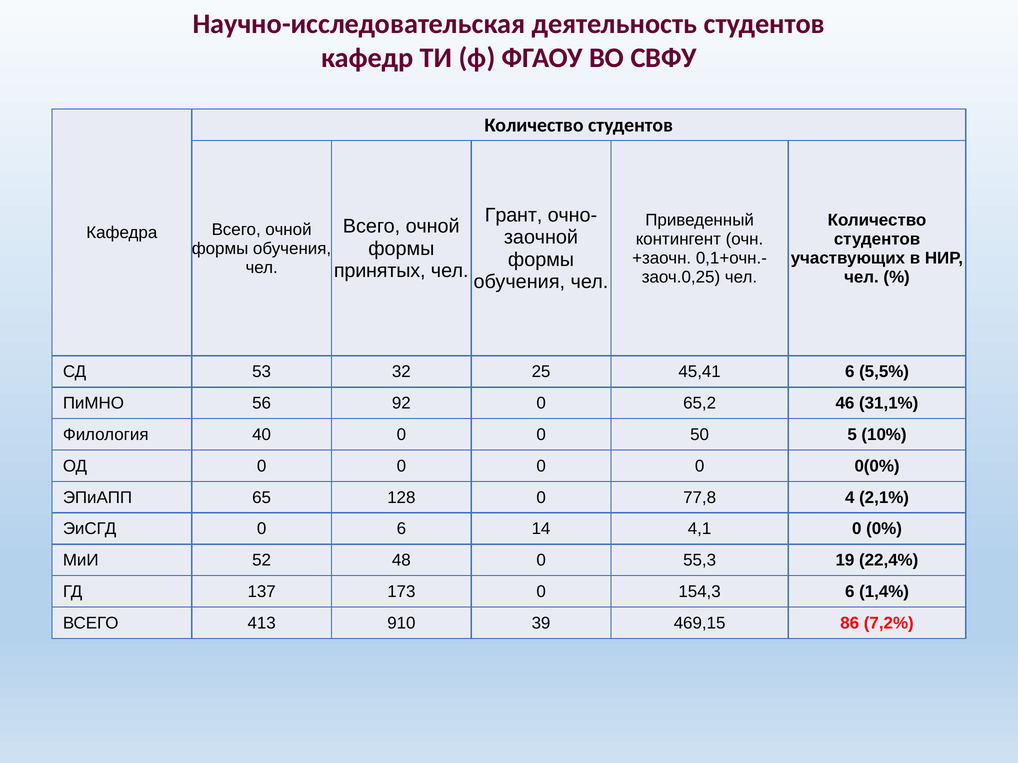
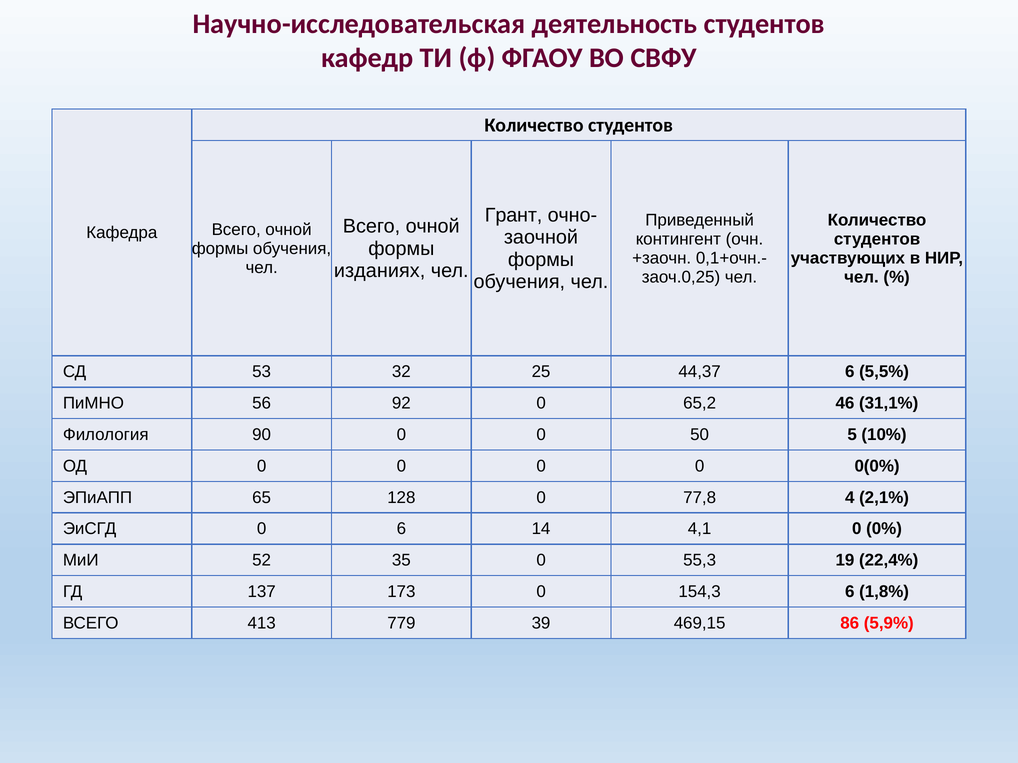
принятых: принятых -> изданиях (380, 271)
45,41: 45,41 -> 44,37 (700, 372)
40: 40 -> 90 (262, 435)
48: 48 -> 35 (401, 561)
1,4%: 1,4% -> 1,8% (884, 592)
910: 910 -> 779 (401, 623)
7,2%: 7,2% -> 5,9% (889, 623)
